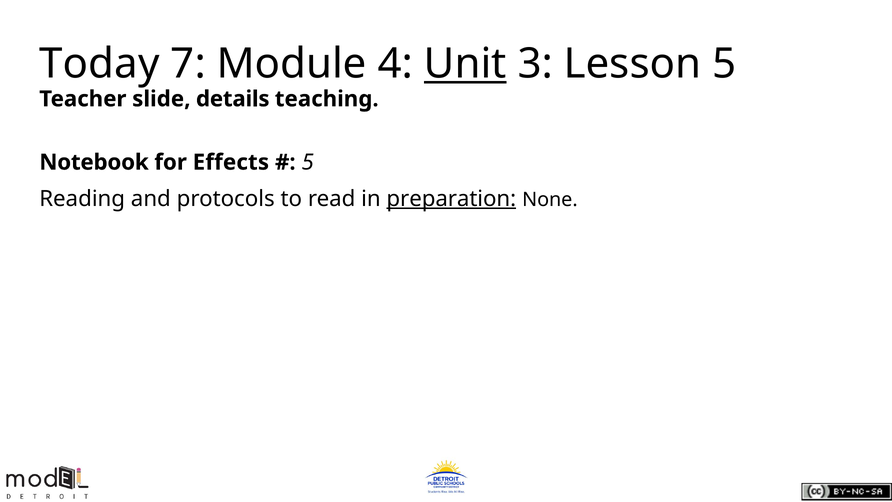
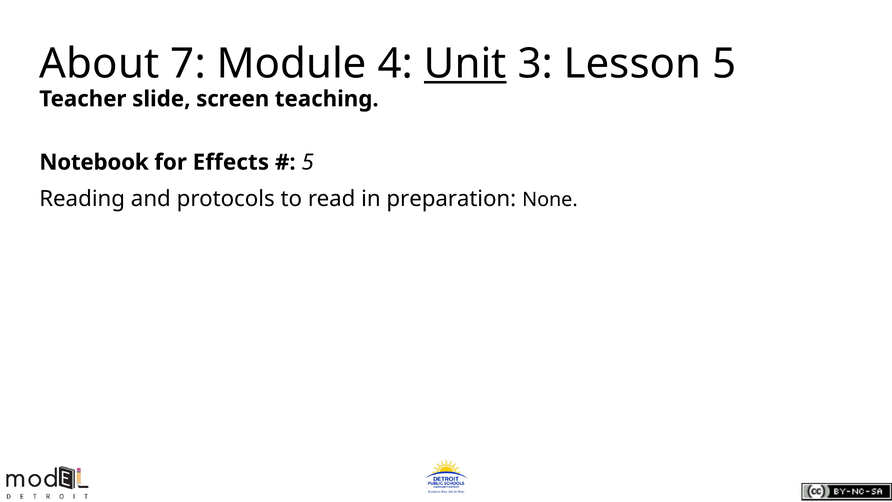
Today: Today -> About (99, 64)
details: details -> screen (233, 99)
preparation underline: present -> none (451, 199)
